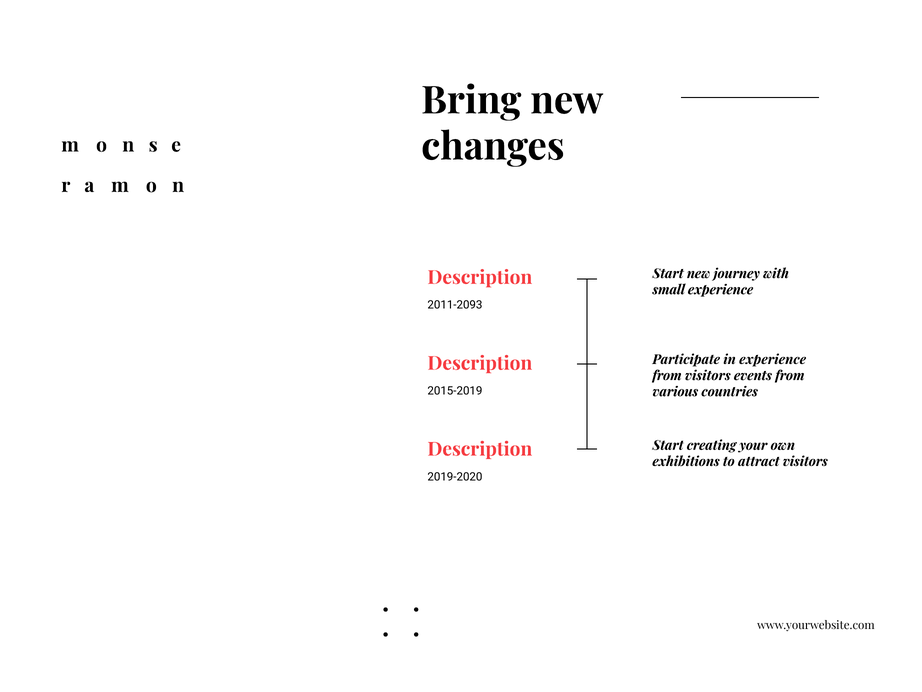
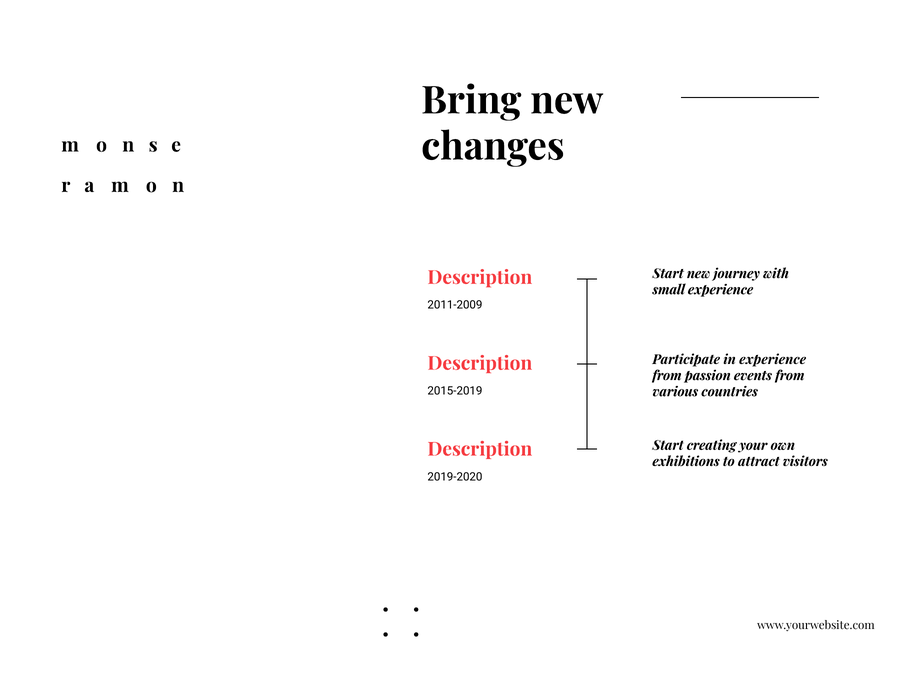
2011-2093: 2011-2093 -> 2011-2009 (455, 305)
from visitors: visitors -> passion (708, 375)
